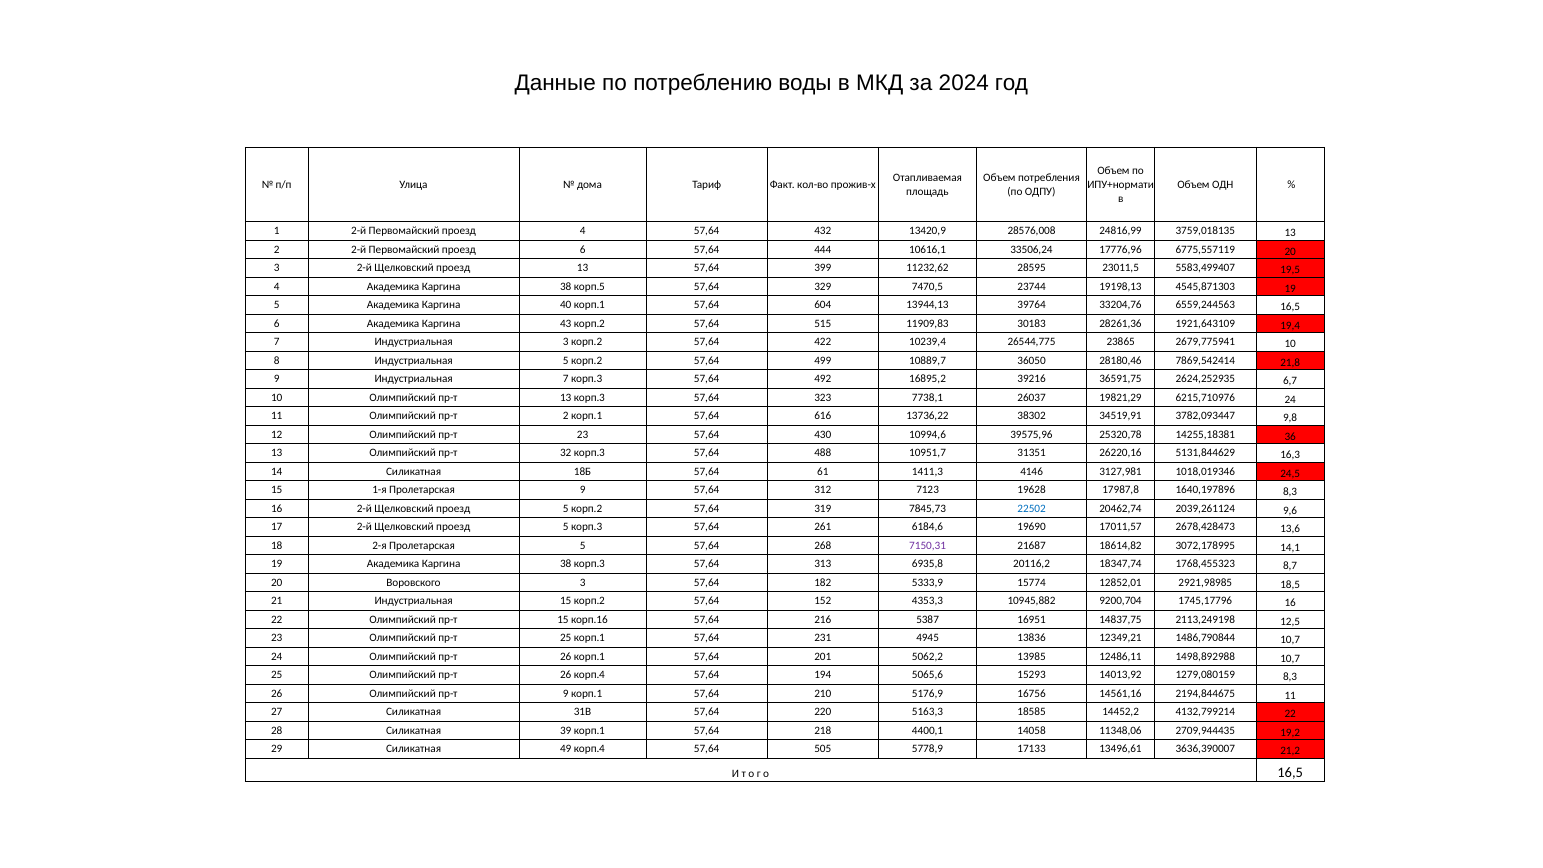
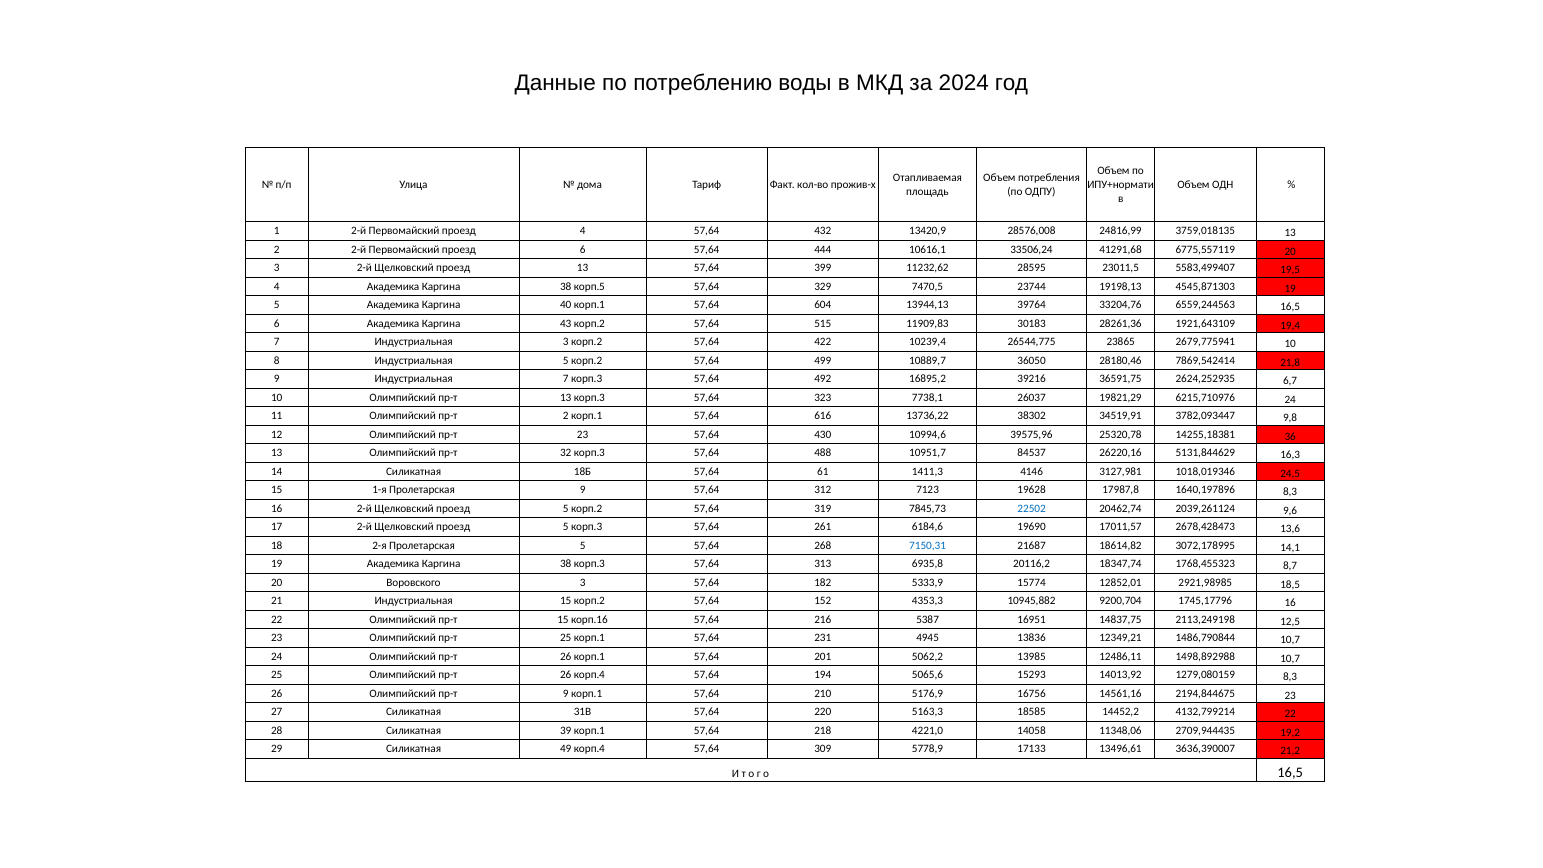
17776,96: 17776,96 -> 41291,68 (1121, 250)
31351: 31351 -> 84537 (1032, 453)
7150,31 colour: purple -> blue (928, 546)
2194,844675 11: 11 -> 23 (1290, 696)
4400,1: 4400,1 -> 4221,0 (928, 730)
505: 505 -> 309 (823, 749)
